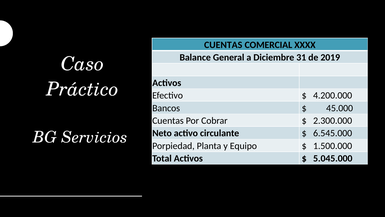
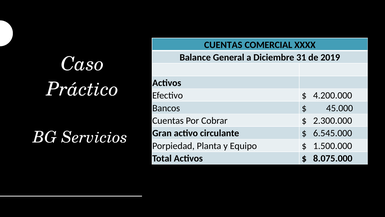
Neto: Neto -> Gran (162, 133)
5.045.000: 5.045.000 -> 8.075.000 (333, 158)
